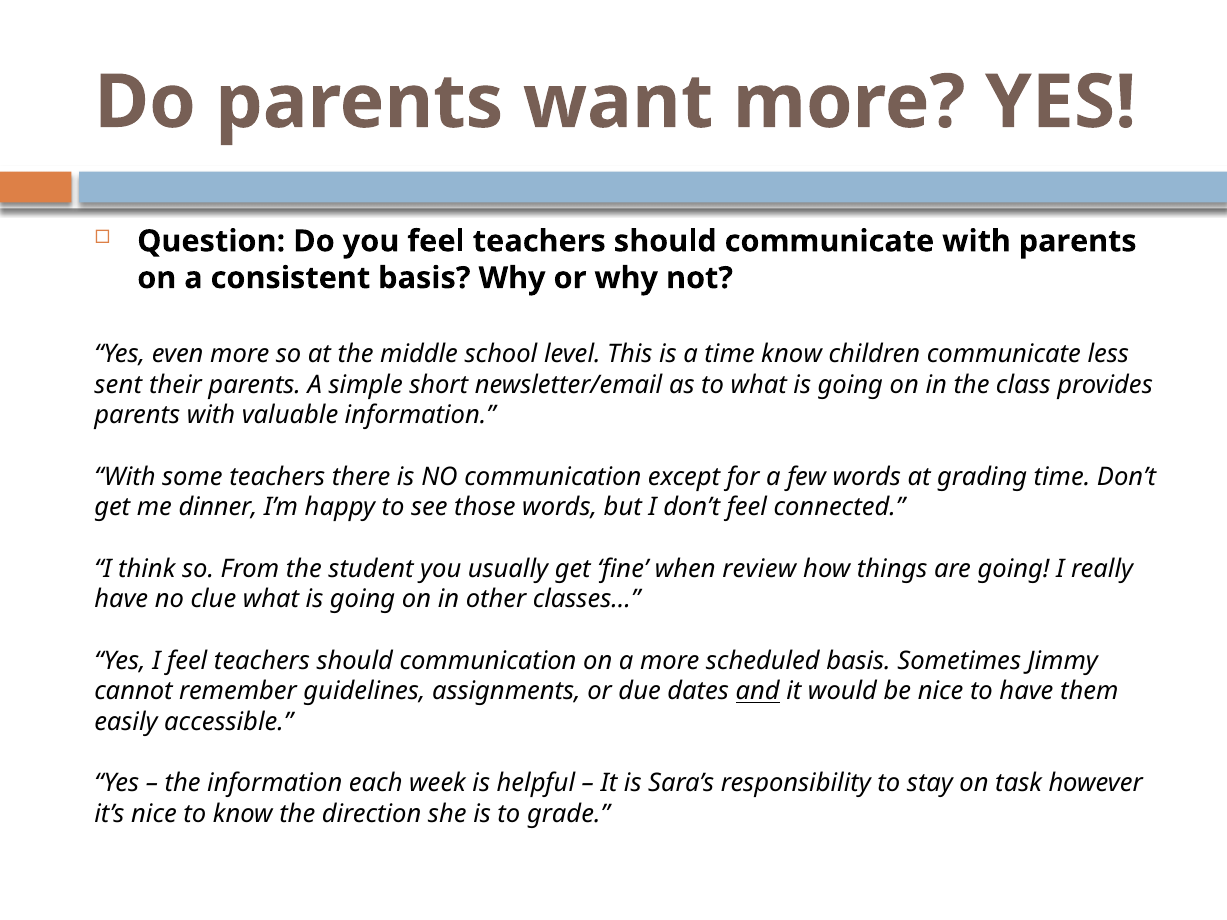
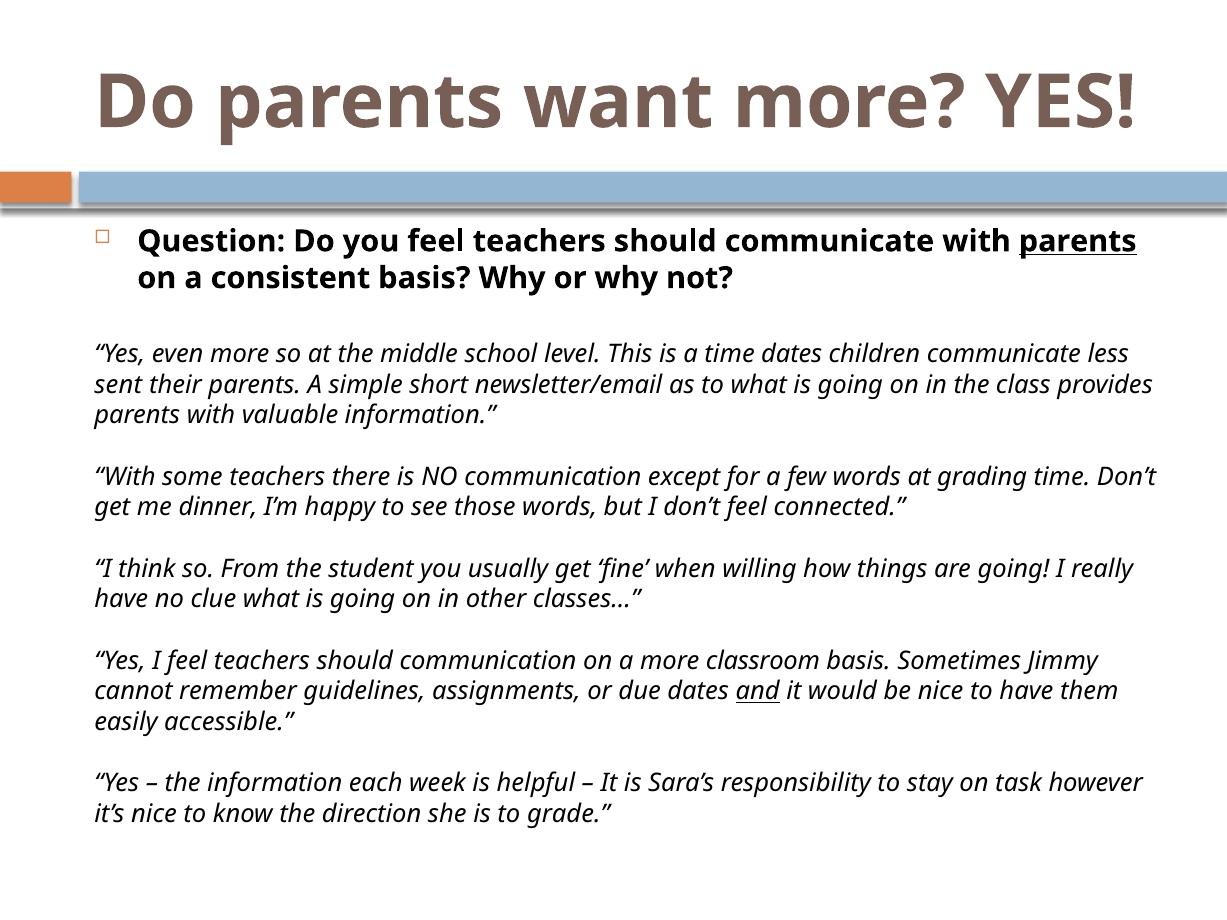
parents underline: none -> present (1078, 241)
time know: know -> dates (792, 354)
review: review -> willing (759, 569)
scheduled: scheduled -> classroom (763, 661)
